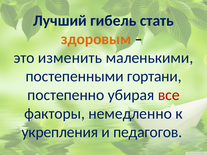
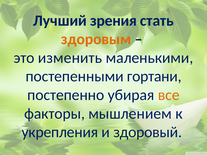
гибель: гибель -> зрения (113, 21)
все colour: red -> orange (169, 95)
немедленно: немедленно -> мышлением (130, 114)
педагогов: педагогов -> здоровый (148, 132)
